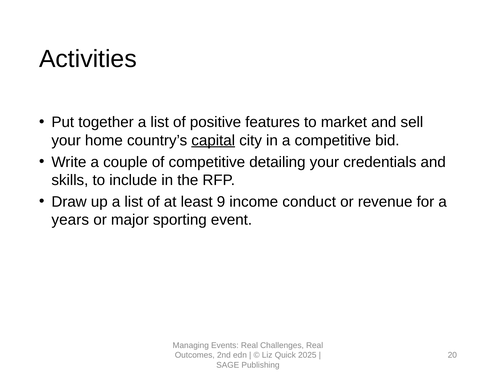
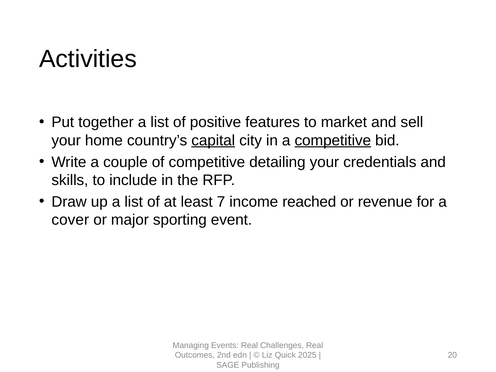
competitive underline: none -> present (333, 140)
9: 9 -> 7 (221, 202)
conduct: conduct -> reached (309, 202)
years: years -> cover (70, 220)
